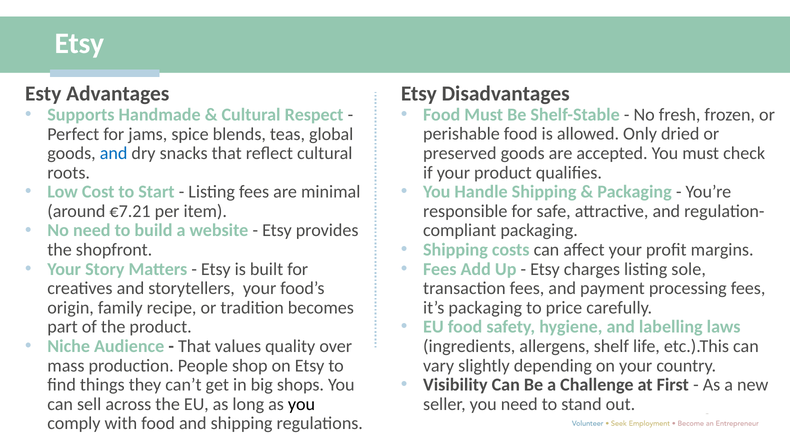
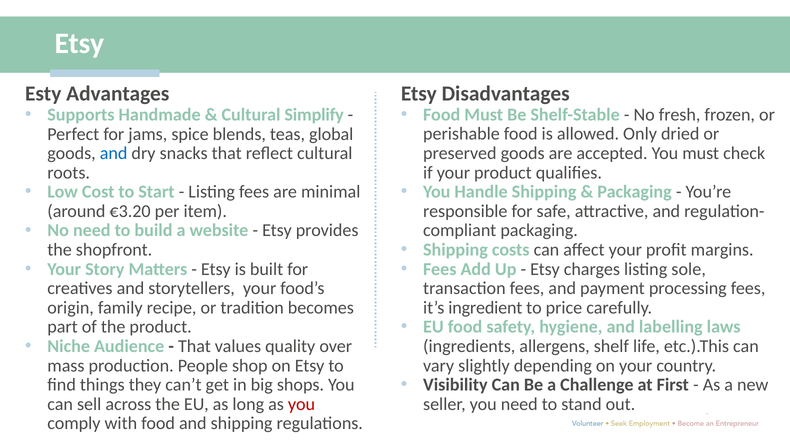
Respect: Respect -> Simplify (314, 115)
€7.21: €7.21 -> €3.20 (130, 211)
it’s packaging: packaging -> ingredient (485, 307)
you colour: black -> red (302, 404)
